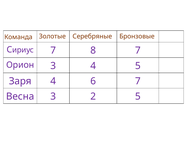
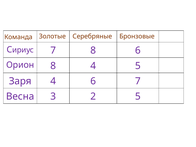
8 7: 7 -> 6 (138, 50)
Орион 3: 3 -> 8 (53, 66)
